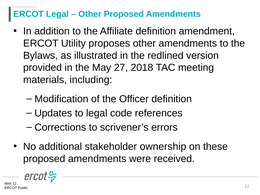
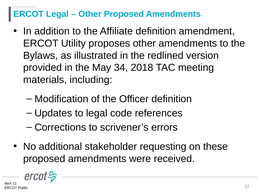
27: 27 -> 34 (121, 68)
ownership: ownership -> requesting (163, 147)
